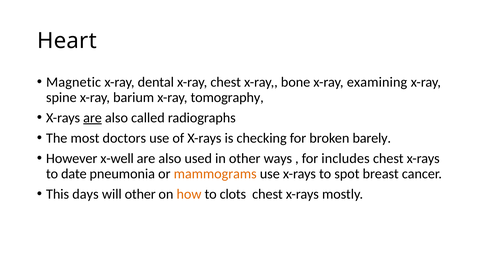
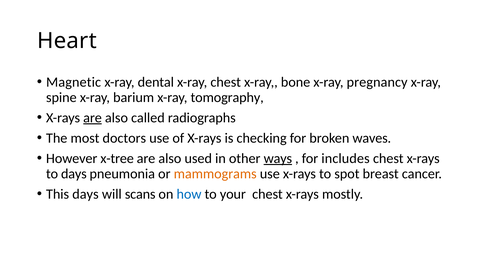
examining: examining -> pregnancy (377, 82)
barely: barely -> waves (372, 138)
x-well: x-well -> x-tree (117, 158)
ways underline: none -> present (278, 158)
to date: date -> days (74, 174)
will other: other -> scans (140, 194)
how colour: orange -> blue (189, 194)
clots: clots -> your (233, 194)
